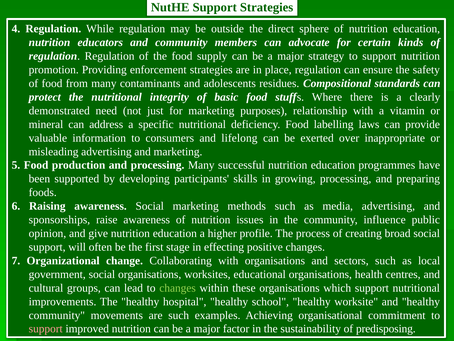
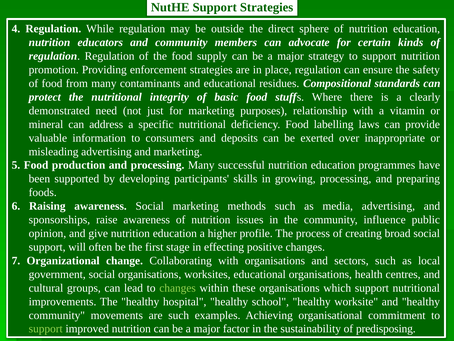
and adolescents: adolescents -> educational (230, 83)
lifelong: lifelong -> deposits (240, 138)
support colour: pink -> light green (46, 328)
